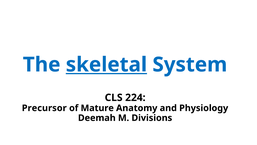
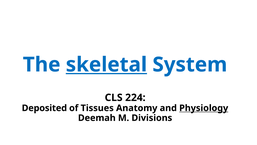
Precursor: Precursor -> Deposited (44, 108)
Mature: Mature -> Tissues (97, 108)
Physiology underline: none -> present (204, 108)
